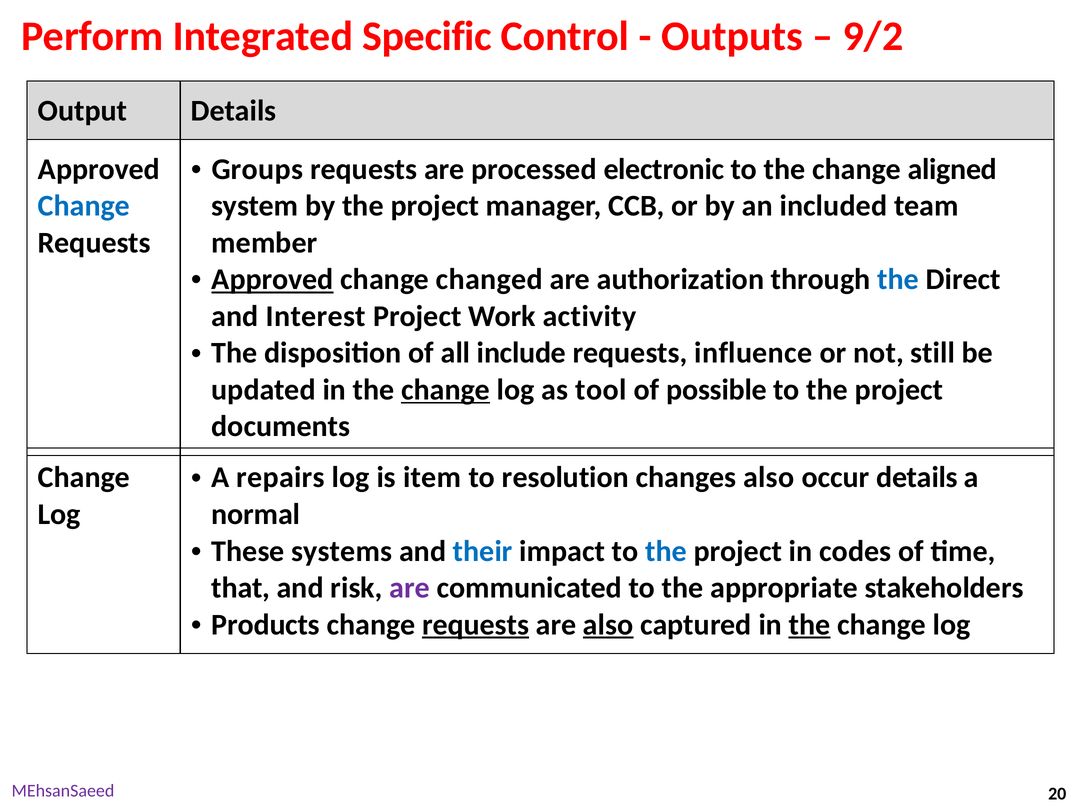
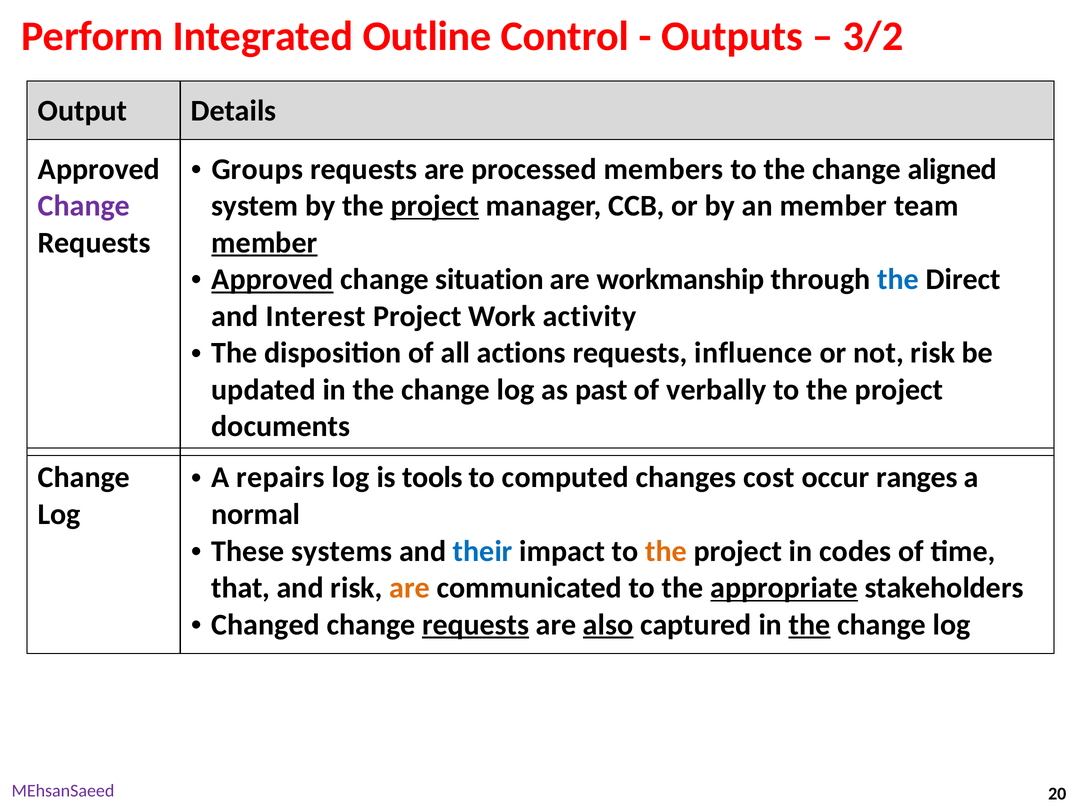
Specific: Specific -> Outline (427, 36)
9/2: 9/2 -> 3/2 (873, 36)
electronic: electronic -> members (664, 169)
Change colour: blue -> purple (84, 206)
project underline: none -> present (435, 206)
an included: included -> member (833, 206)
member underline: none -> present (264, 243)
changed: changed -> situation (490, 279)
authorization: authorization -> workmanship (681, 279)
include: include -> actions (521, 353)
not still: still -> risk (933, 353)
change underline: present -> none (446, 390)
tool: tool -> past (601, 390)
possible: possible -> verbally (716, 390)
item: item -> tools (433, 477)
resolution: resolution -> computed (565, 477)
changes also: also -> cost (769, 477)
occur details: details -> ranges (917, 477)
the colour: blue -> orange (666, 551)
are colour: purple -> orange (410, 588)
appropriate underline: none -> present (784, 588)
Products: Products -> Changed (266, 624)
